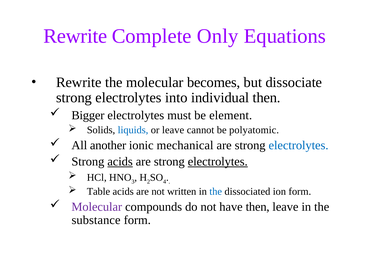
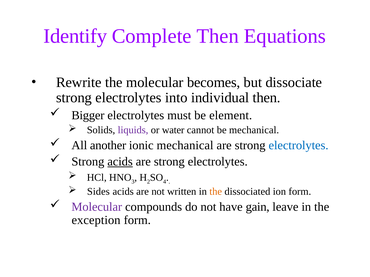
Rewrite: Rewrite -> Identify (75, 36)
Complete Only: Only -> Then (218, 36)
liquids colour: blue -> purple (133, 130)
or leave: leave -> water (173, 130)
be polyatomic: polyatomic -> mechanical (254, 130)
electrolytes underline: present -> none (218, 162)
Table: Table -> Sides (98, 192)
the colour: blue -> orange (216, 192)
have then: then -> gain (258, 207)
substance: substance -> exception (96, 221)
